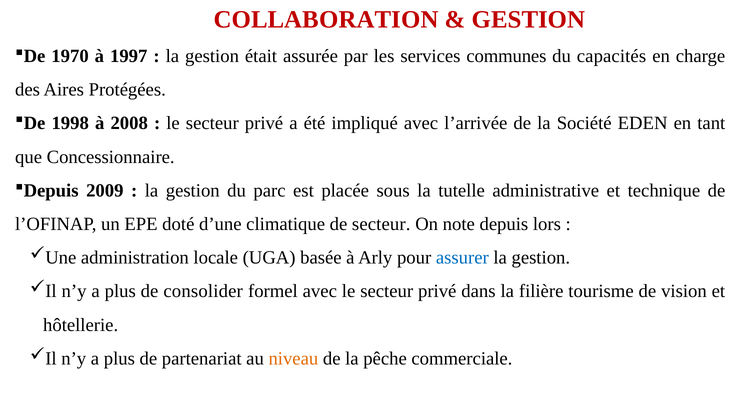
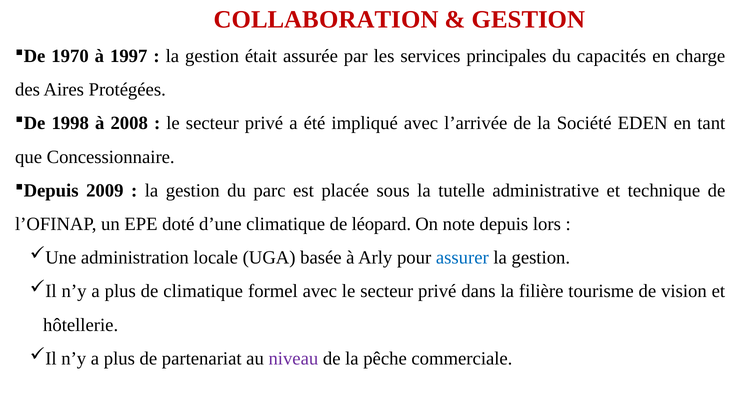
communes: communes -> principales (506, 56)
de secteur: secteur -> léopard (381, 224)
de consolider: consolider -> climatique (203, 291)
niveau colour: orange -> purple (293, 359)
